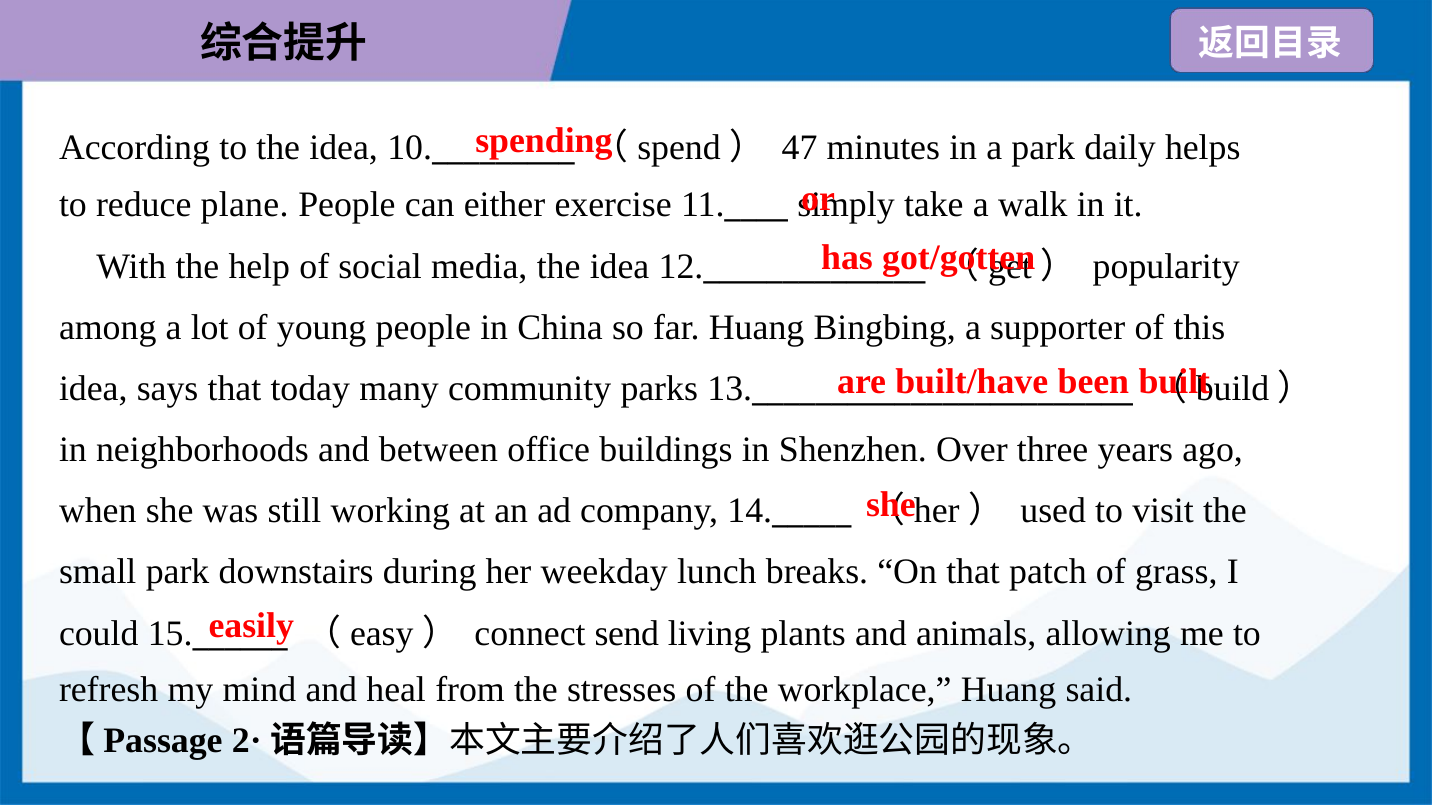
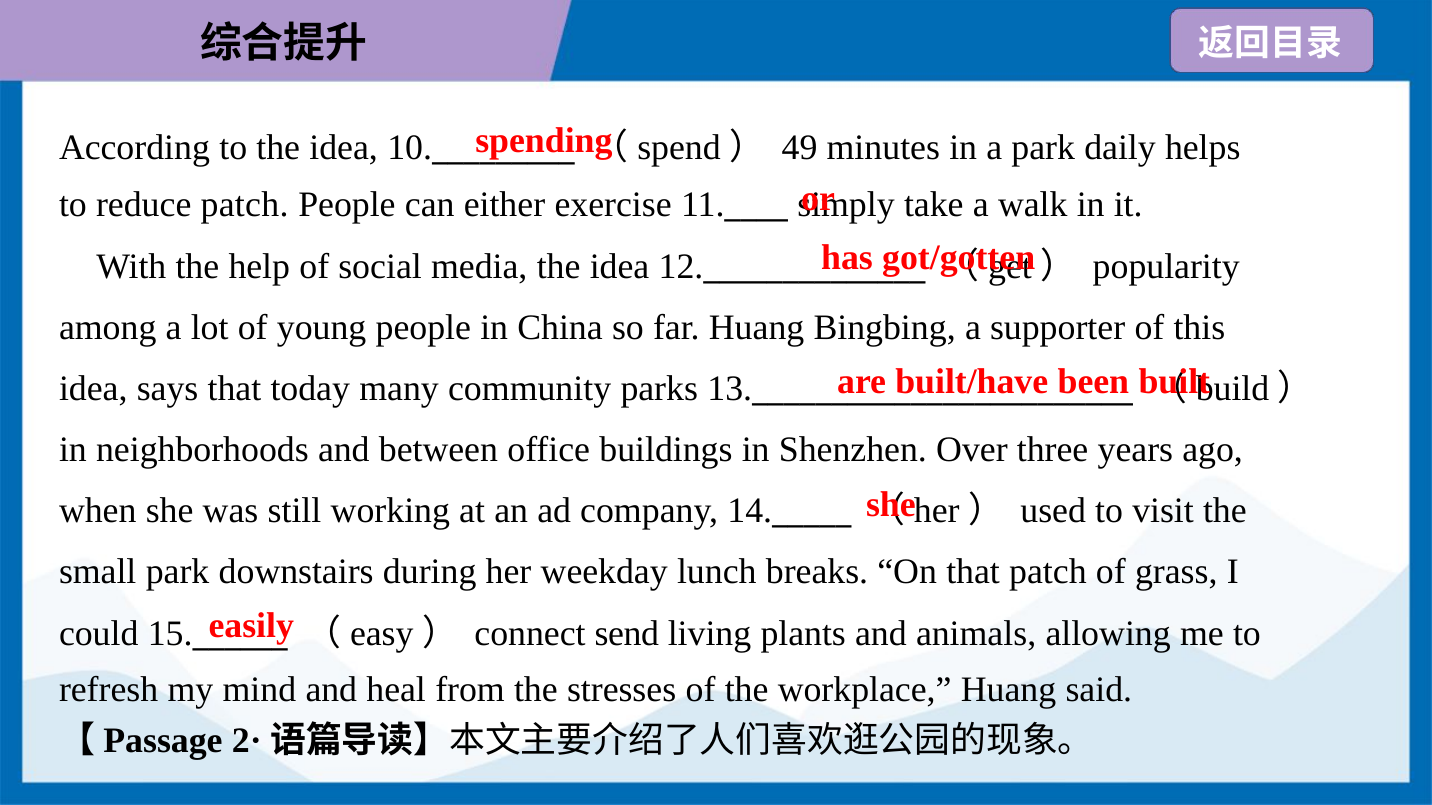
47: 47 -> 49 (800, 148)
reduce plane: plane -> patch (245, 205)
